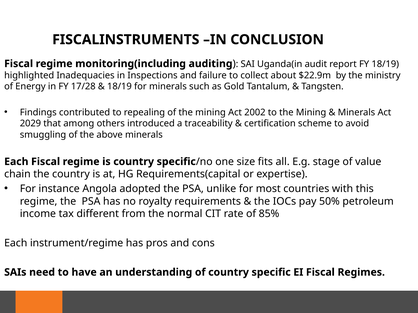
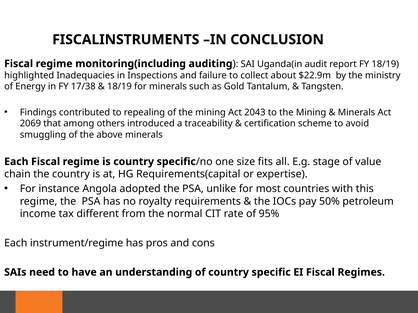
17/28: 17/28 -> 17/38 (83, 87)
2002: 2002 -> 2043 (255, 113)
2029: 2029 -> 2069 (30, 124)
85%: 85% -> 95% (269, 214)
